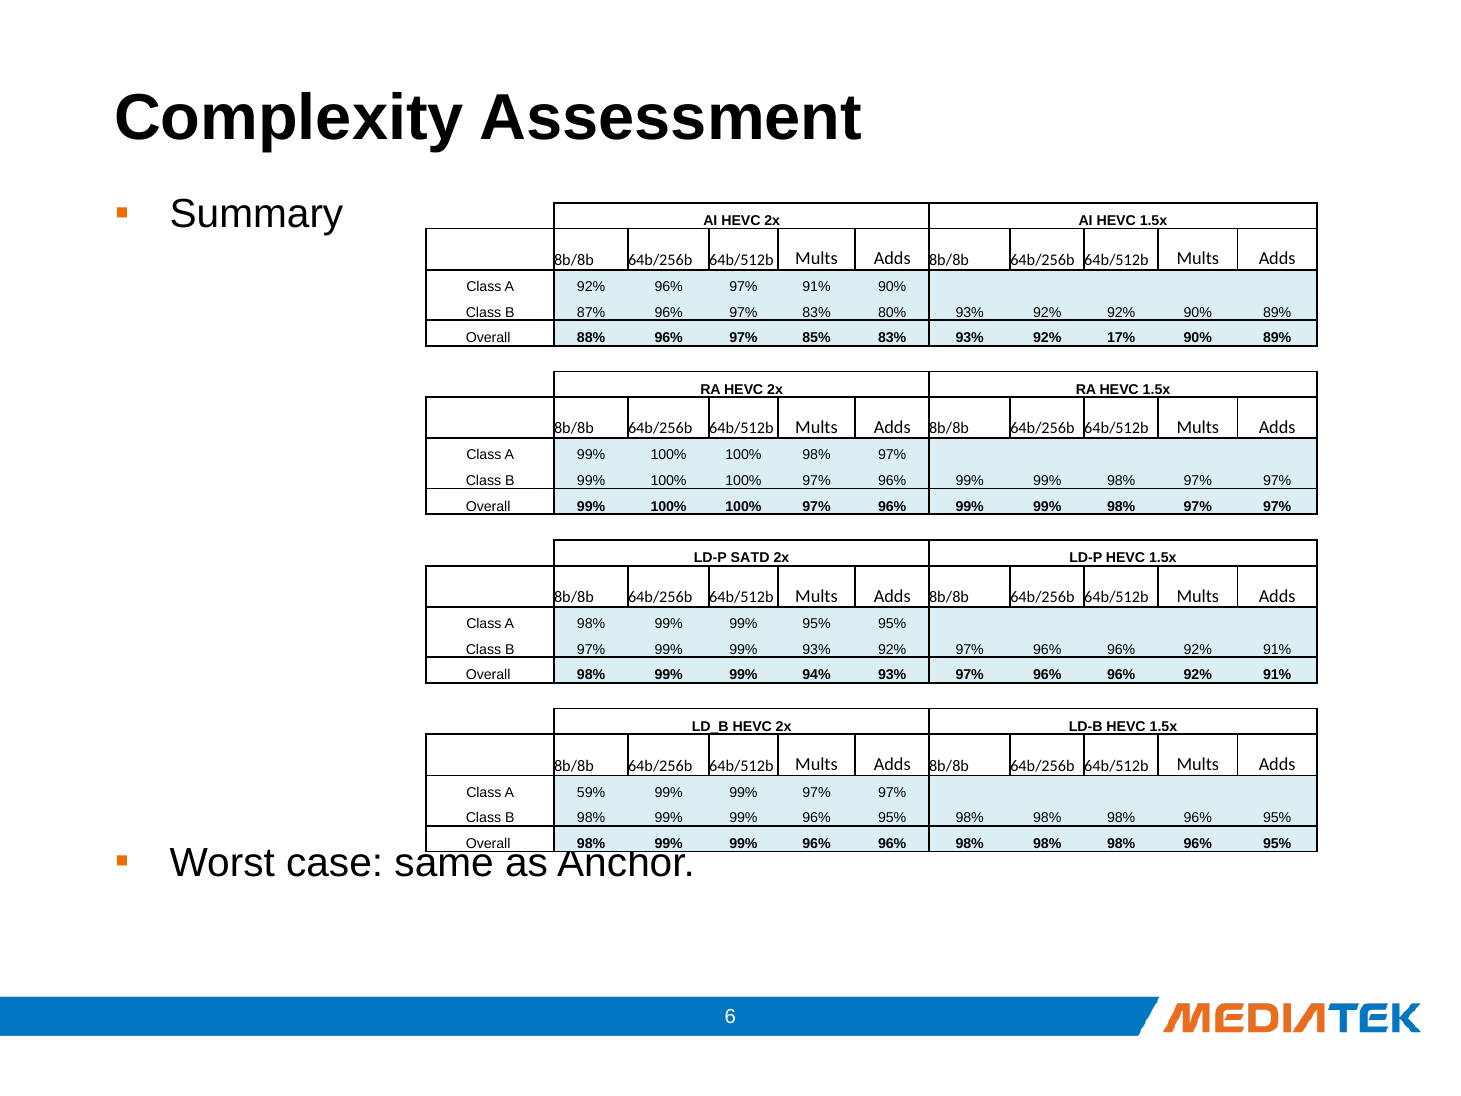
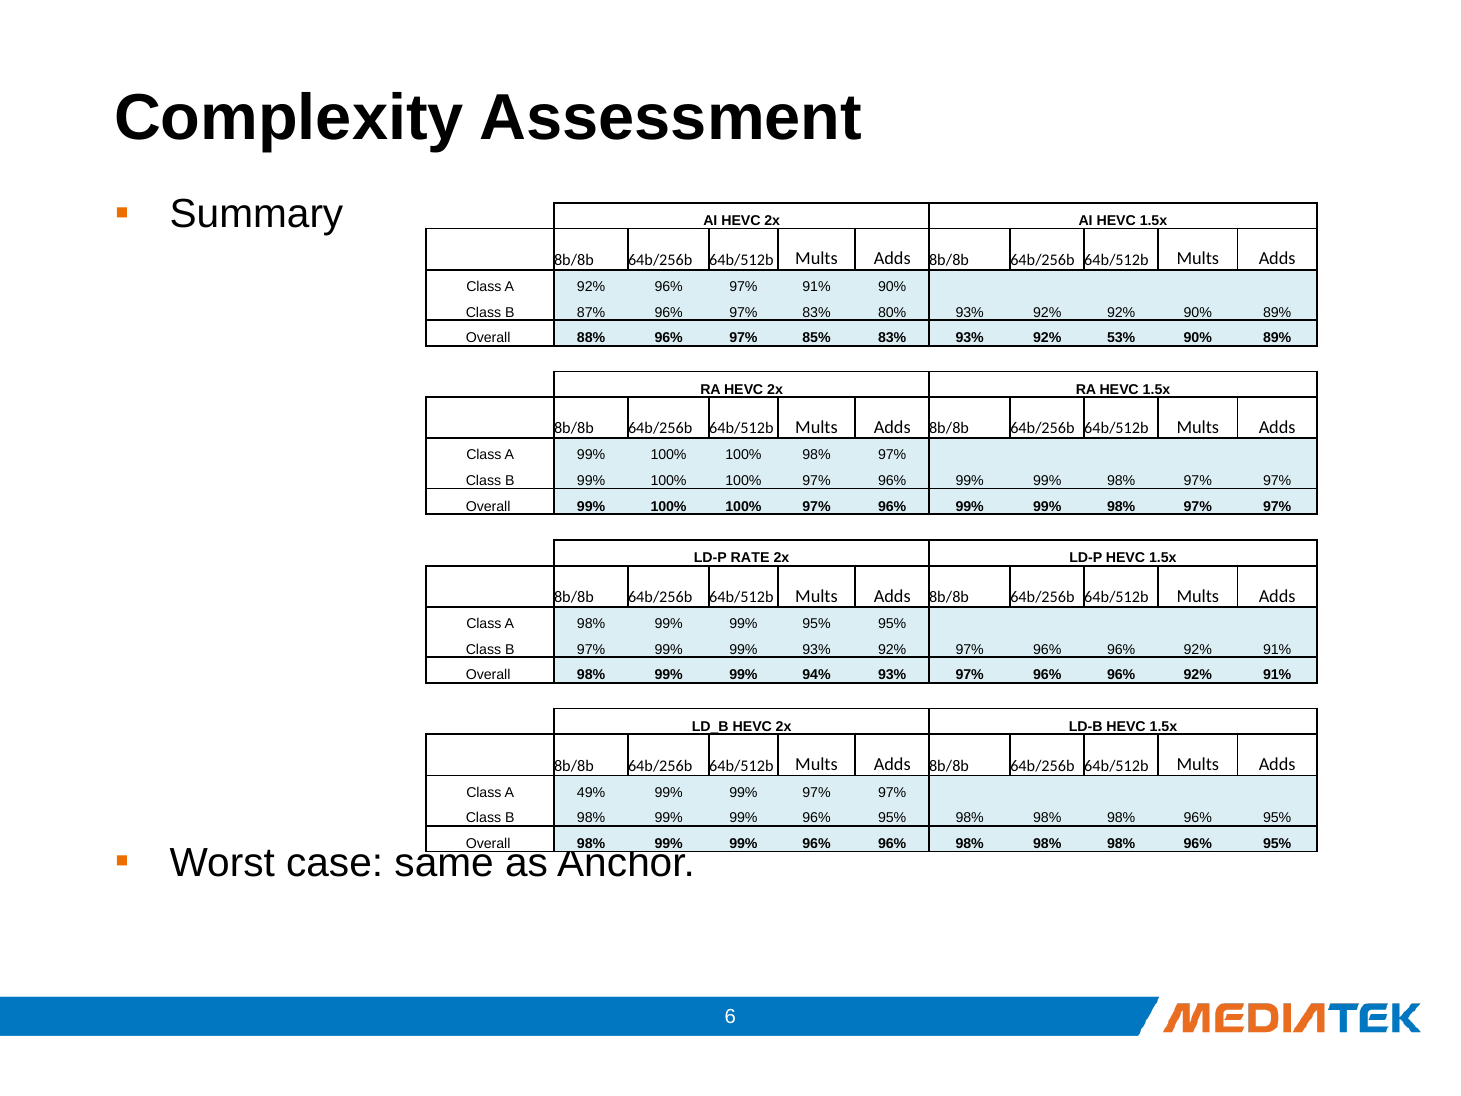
17%: 17% -> 53% (1121, 338)
SATD: SATD -> RATE (750, 558)
59%: 59% -> 49% (591, 792)
